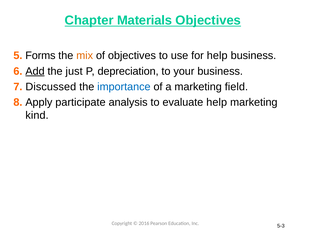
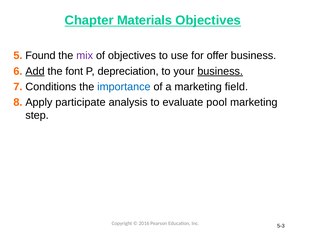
Forms: Forms -> Found (40, 55)
mix colour: orange -> purple (85, 55)
for help: help -> offer (217, 55)
just: just -> font (74, 71)
business underline: none -> present (220, 71)
Discussed: Discussed -> Conditions (51, 86)
evaluate help: help -> pool (217, 102)
kind: kind -> step (37, 115)
